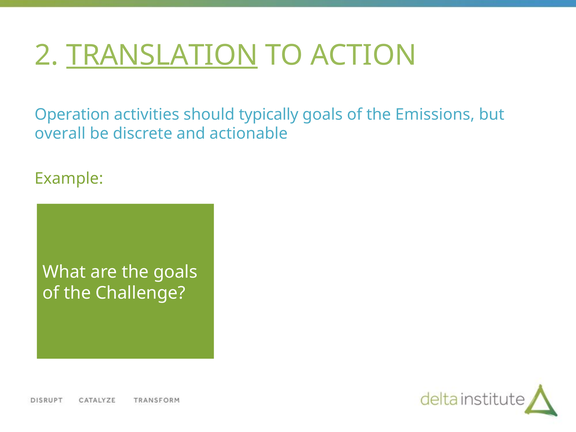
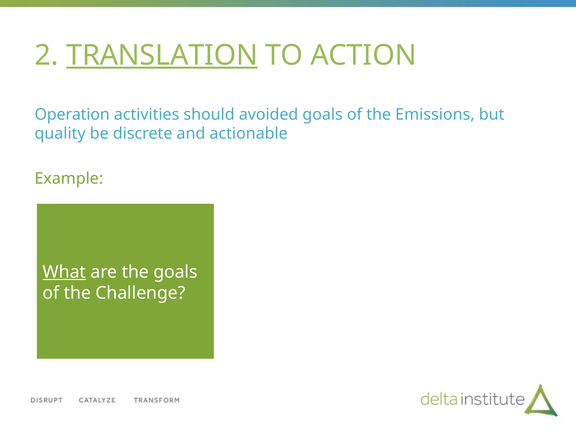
typically: typically -> avoided (269, 114)
overall: overall -> quality (60, 134)
What underline: none -> present (64, 272)
